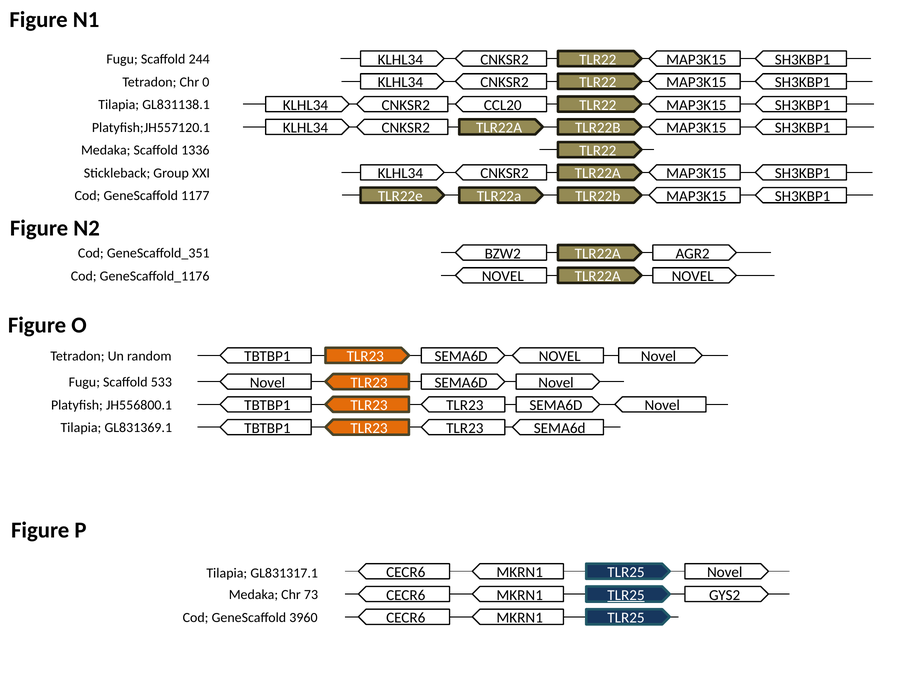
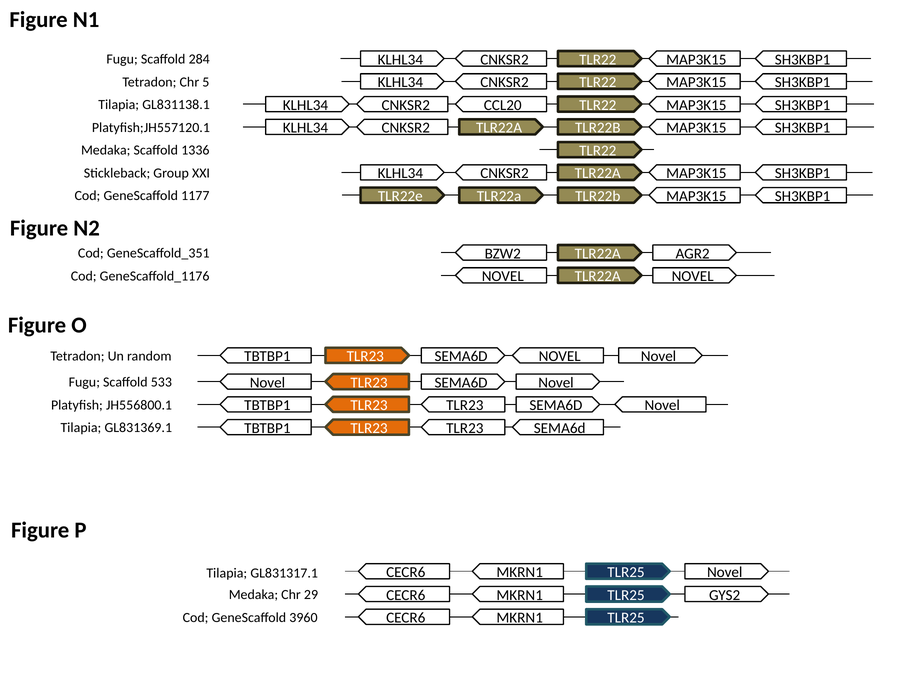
244: 244 -> 284 (199, 59)
0: 0 -> 5 (206, 82)
TLR25 underline: present -> none (626, 595)
73: 73 -> 29 (311, 595)
